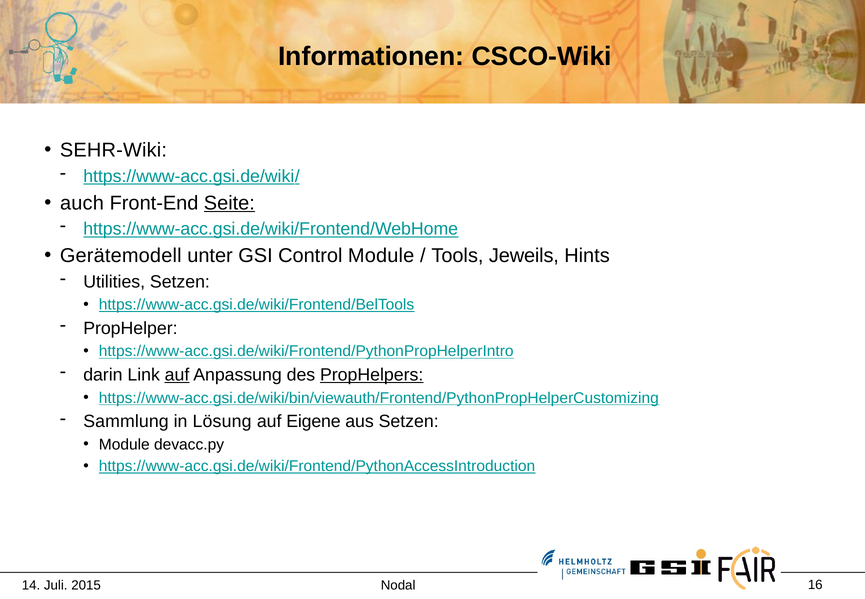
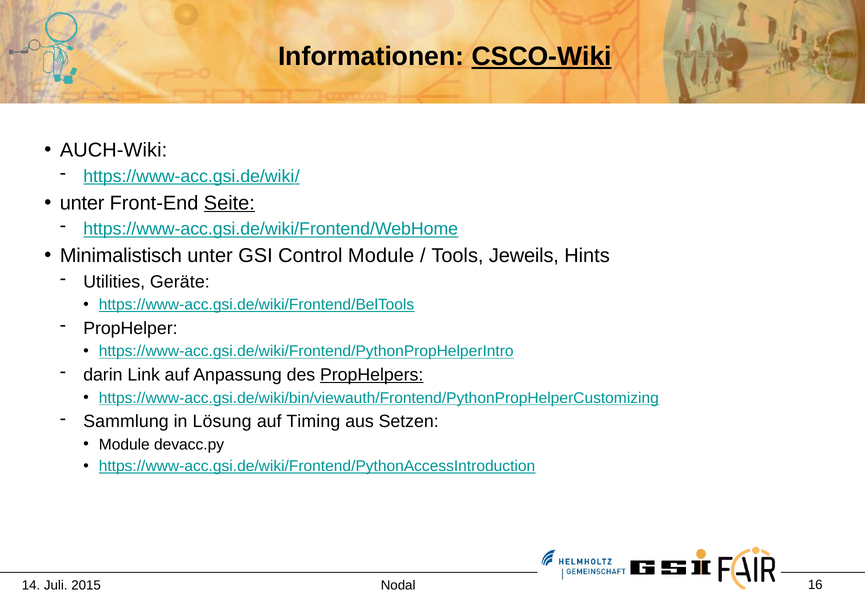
CSCO-Wiki underline: none -> present (542, 57)
SEHR-Wiki: SEHR-Wiki -> AUCH-Wiki (114, 150)
auch: auch -> unter (82, 203)
Gerätemodell: Gerätemodell -> Minimalistisch (121, 256)
Utilities Setzen: Setzen -> Geräte (180, 282)
auf underline: present -> none (177, 375)
Eigene: Eigene -> Timing (313, 421)
